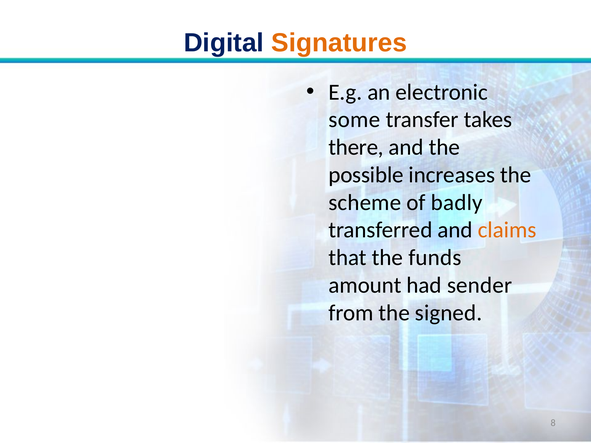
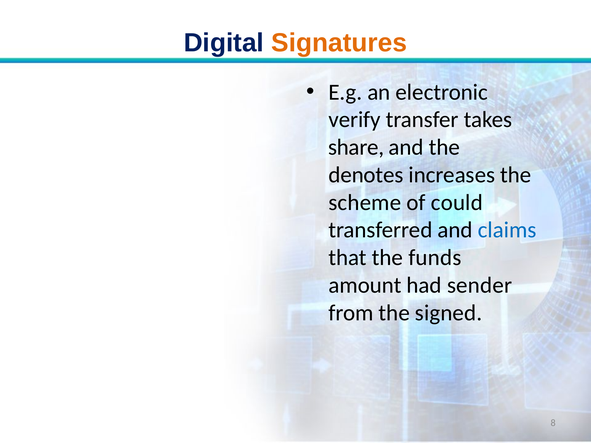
some: some -> verify (354, 120)
there: there -> share (356, 147)
possible: possible -> denotes (366, 175)
badly: badly -> could (457, 203)
claims colour: orange -> blue (507, 230)
